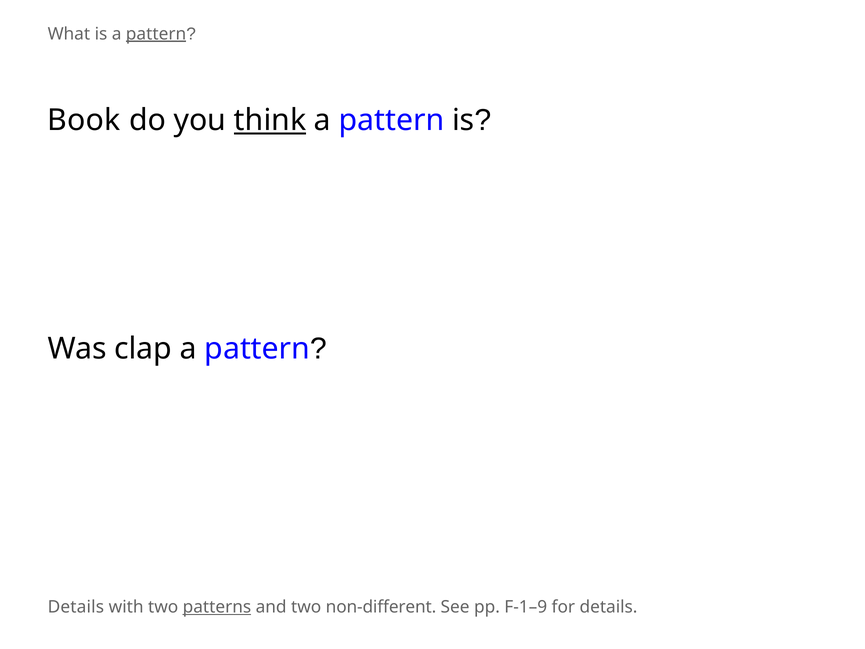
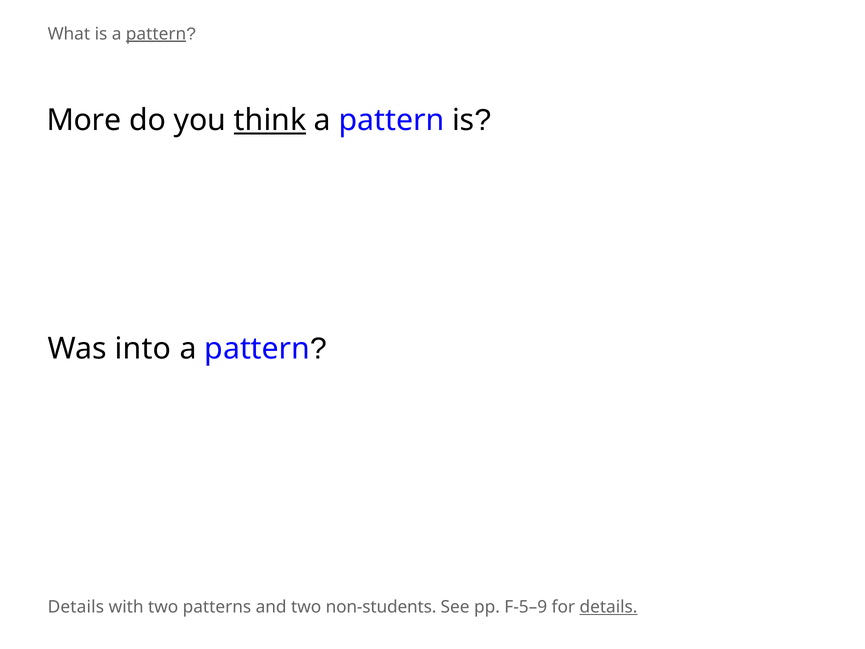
Book: Book -> More (84, 120)
clap: clap -> into (143, 348)
patterns underline: present -> none (217, 607)
non-different: non-different -> non-students (381, 607)
F-1–9: F-1–9 -> F-5–9 (526, 607)
details underline: none -> present (609, 607)
